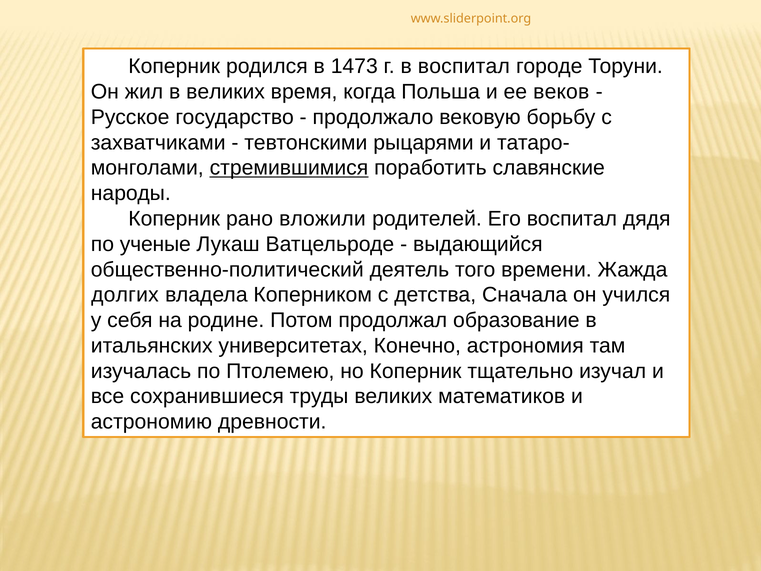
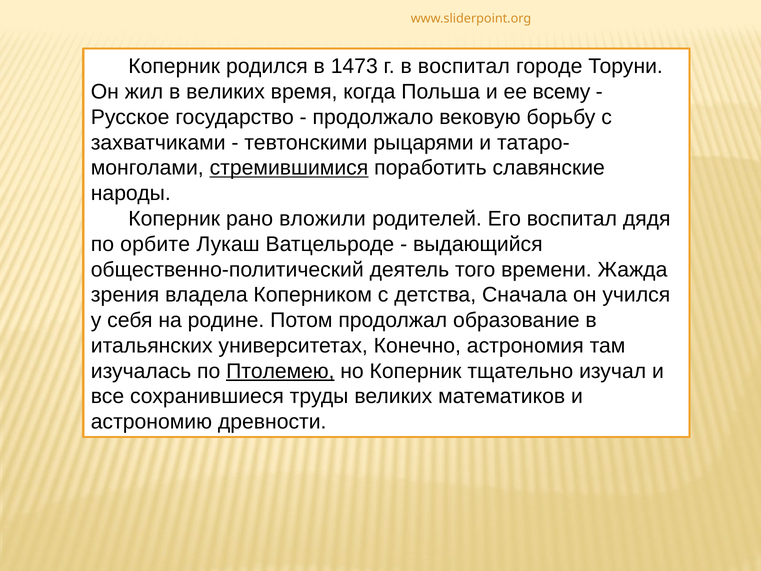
веков: веков -> всему (561, 92)
ученые: ученые -> орбите (155, 244)
долгих: долгих -> зрения (125, 295)
Птолемею underline: none -> present (280, 371)
